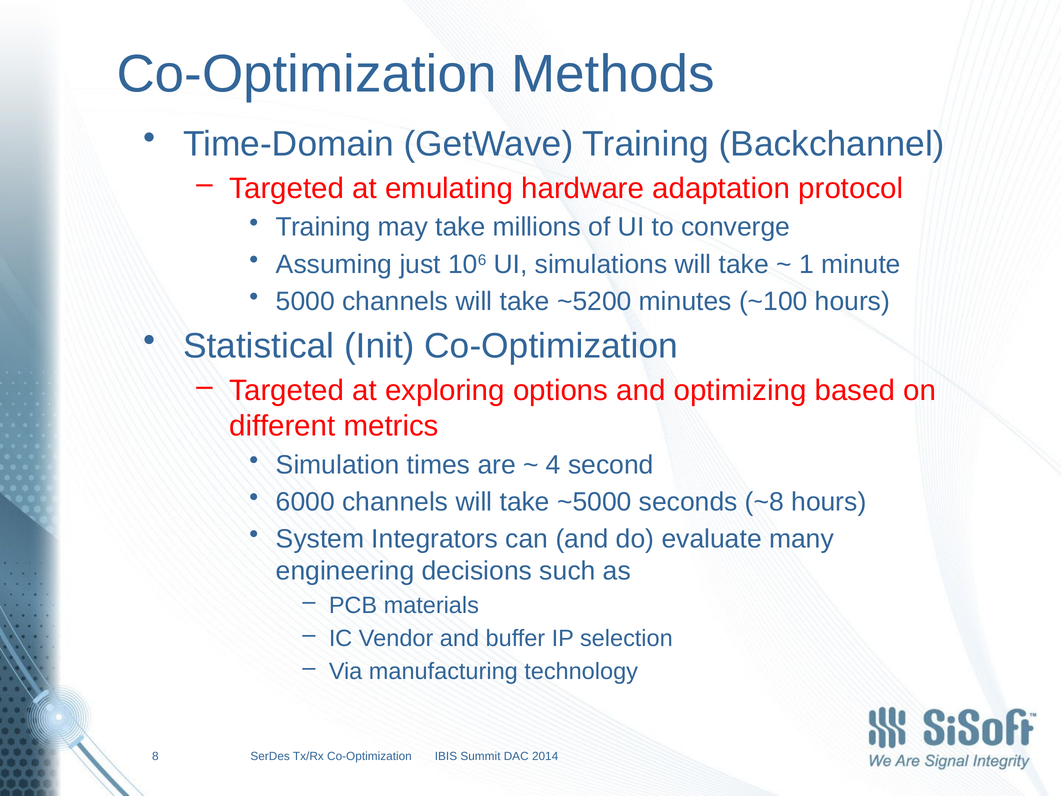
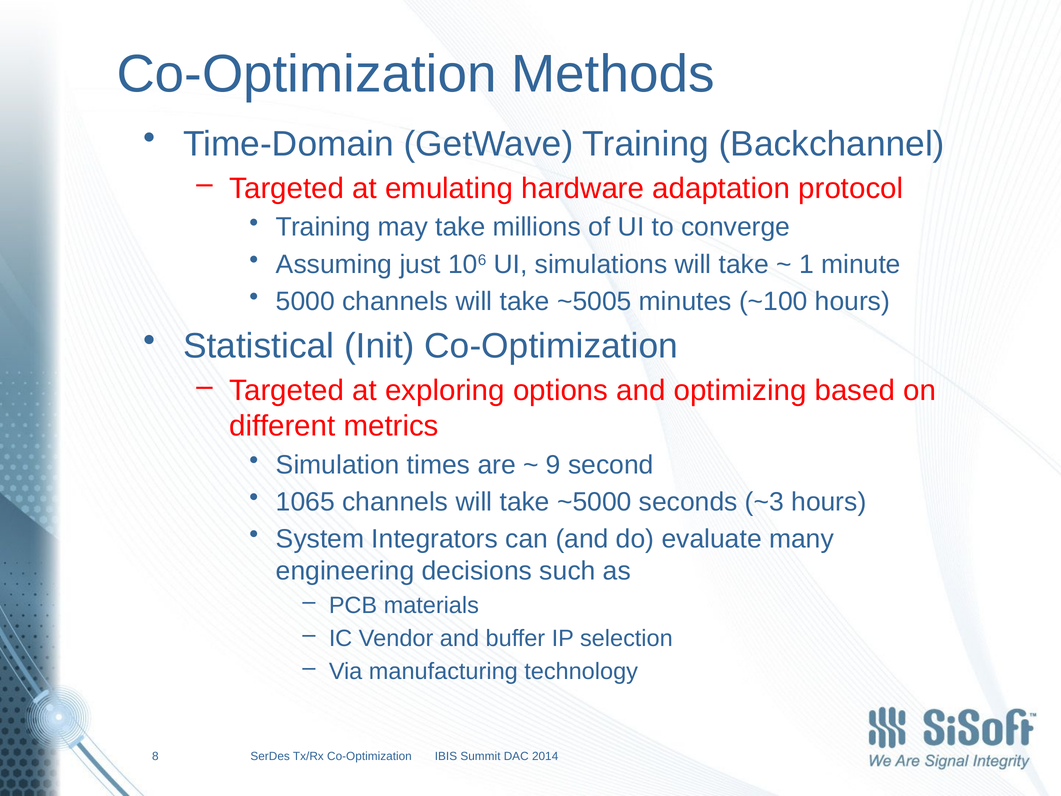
~5200: ~5200 -> ~5005 (594, 301)
4: 4 -> 9 (553, 465)
6000: 6000 -> 1065 (305, 502)
~8: ~8 -> ~3 (764, 502)
